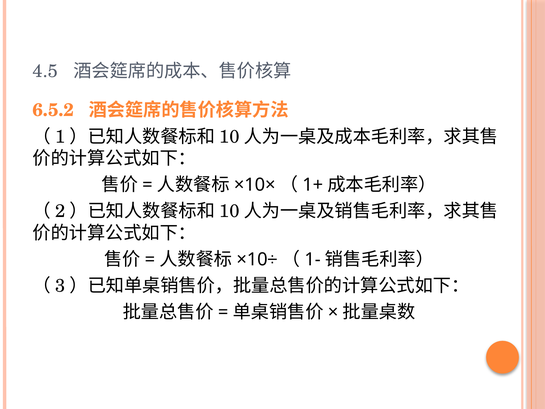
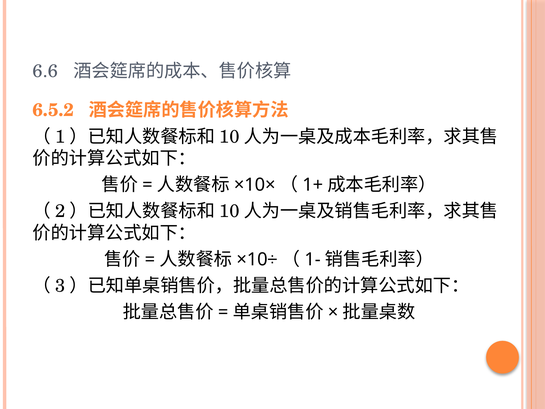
4.5: 4.5 -> 6.6 (45, 71)
